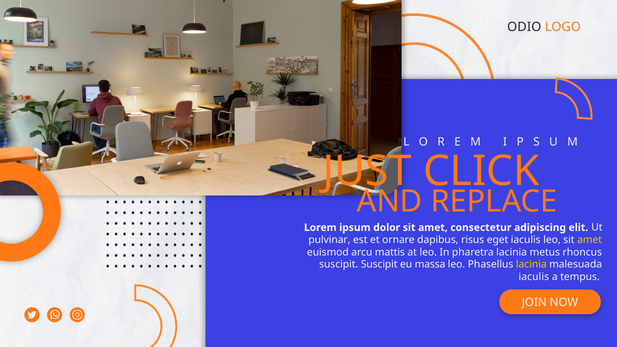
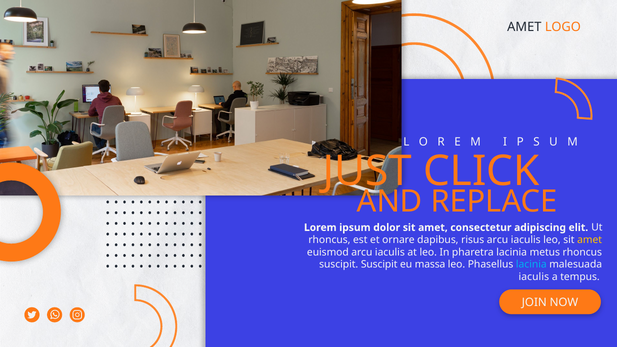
ODIO: ODIO -> AMET (524, 27)
pulvinar: pulvinar -> rhoncus (329, 240)
risus eget: eget -> arcu (498, 240)
euismod arcu mattis: mattis -> iaculis (390, 252)
lacinia colour: yellow -> light blue (531, 265)
